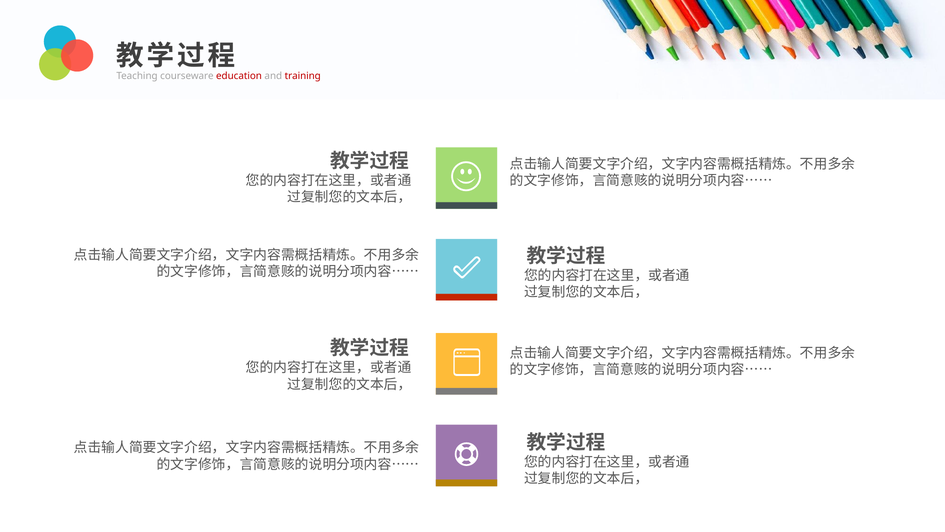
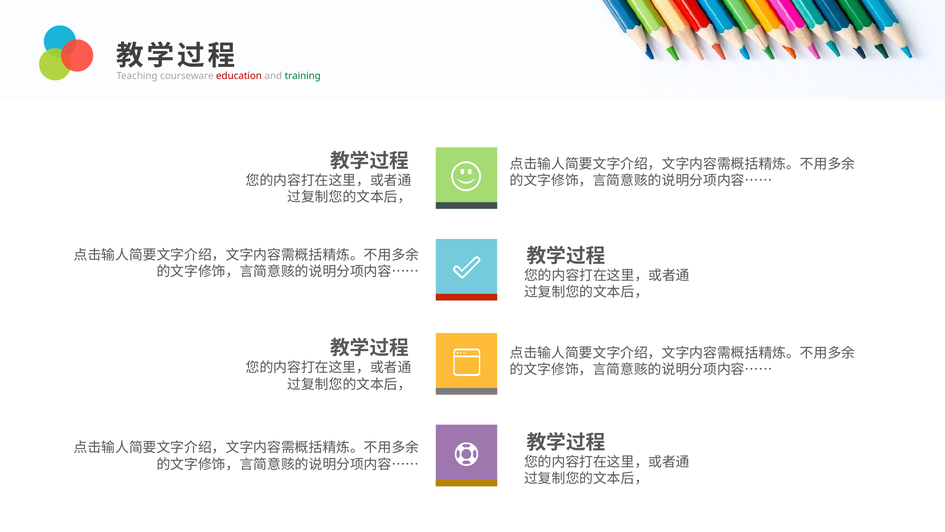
training colour: red -> green (303, 76)
